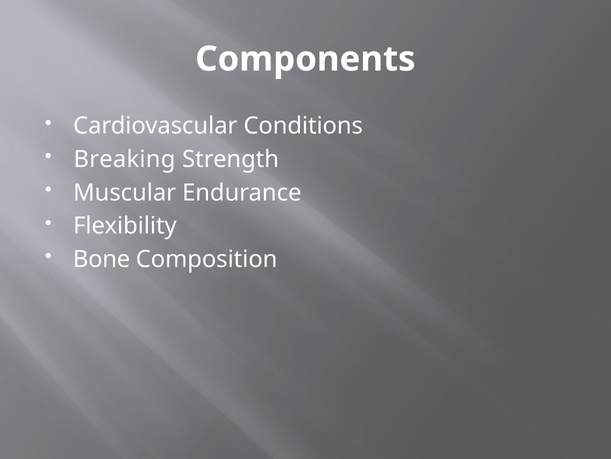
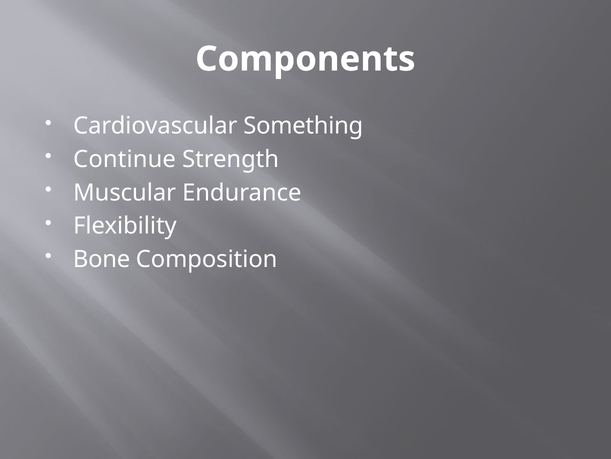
Conditions: Conditions -> Something (303, 126)
Breaking: Breaking -> Continue (125, 159)
